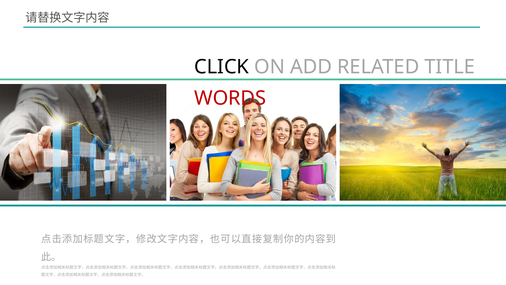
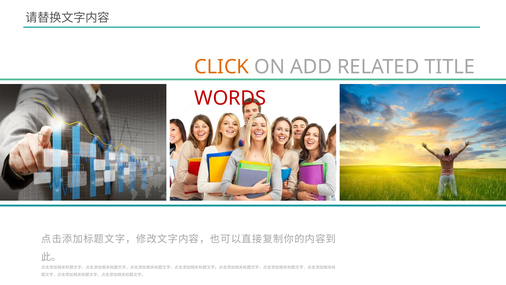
CLICK colour: black -> orange (222, 67)
